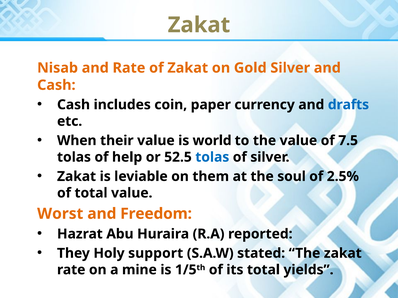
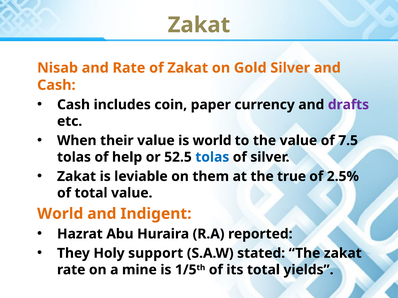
drafts colour: blue -> purple (348, 105)
soul: soul -> true (292, 177)
Worst: Worst -> World (60, 214)
Freedom: Freedom -> Indigent (156, 214)
